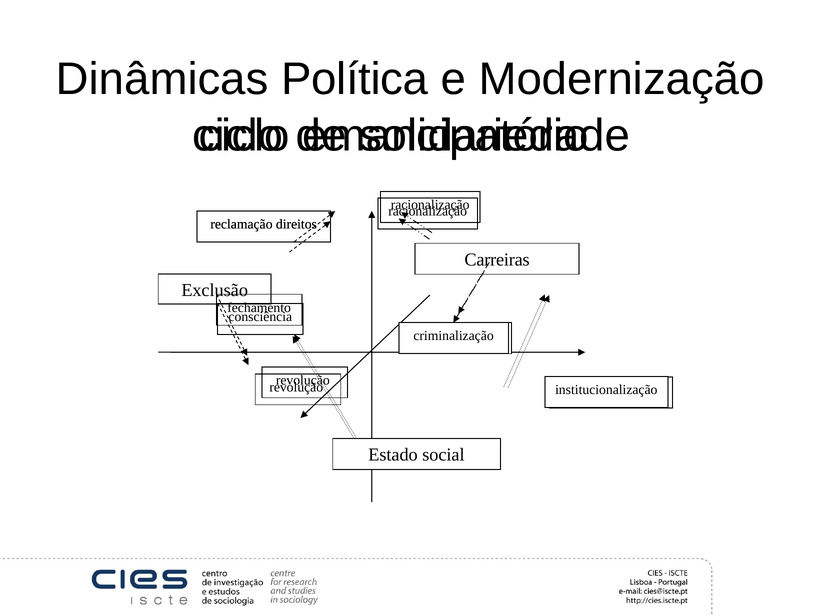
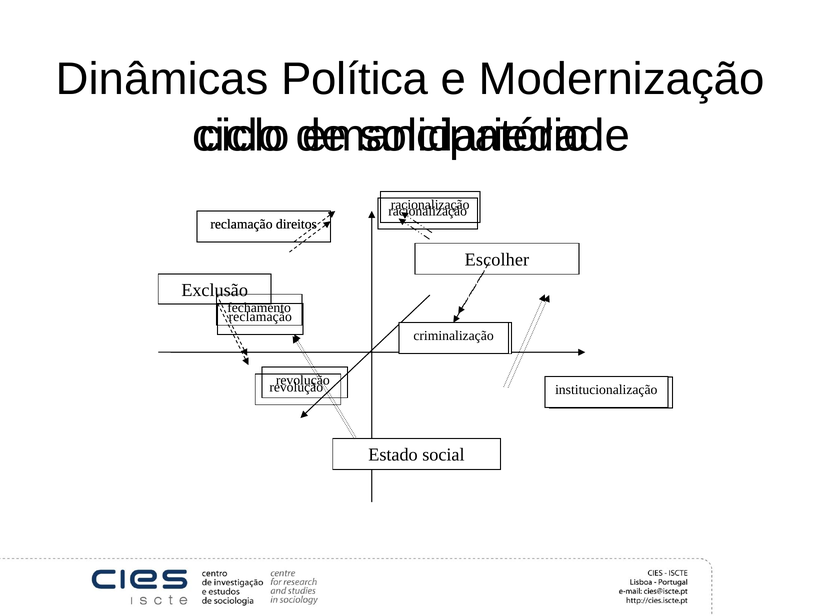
Carreiras: Carreiras -> Escolher (497, 259)
consciência: consciência -> reclamação (260, 317)
